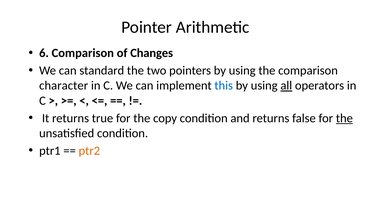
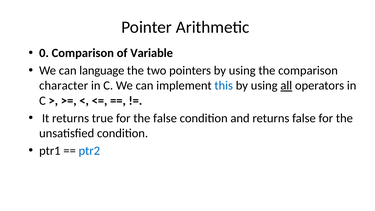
6: 6 -> 0 (44, 53)
Changes: Changes -> Variable (152, 53)
standard: standard -> language (102, 71)
the copy: copy -> false (165, 118)
the underline: present -> none (344, 118)
ptr2 colour: orange -> blue (89, 151)
